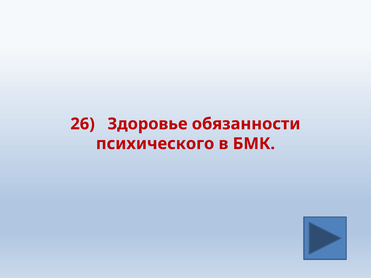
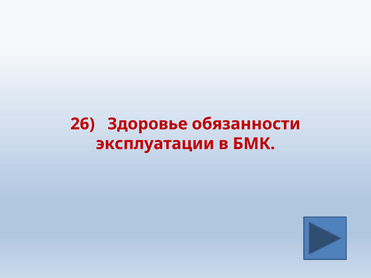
психического: психического -> эксплуатации (155, 144)
